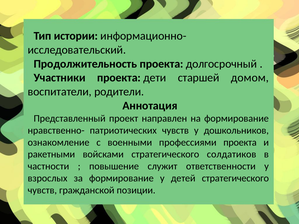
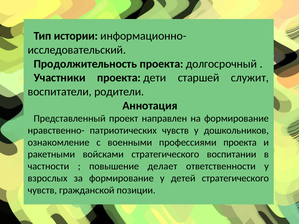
домом: домом -> служит (250, 78)
солдатиков: солдатиков -> воспитании (232, 154)
служит: служит -> делает (162, 166)
